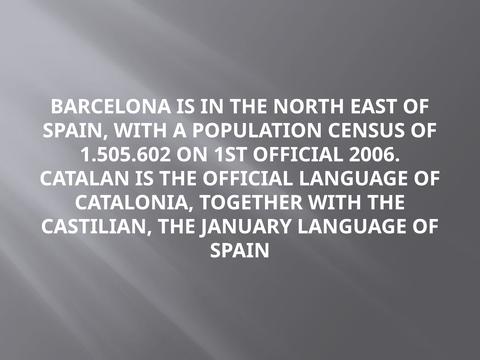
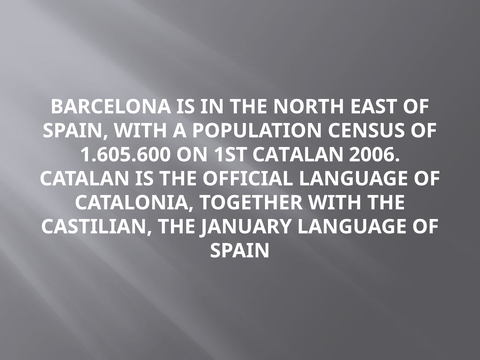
1.505.602: 1.505.602 -> 1.605.600 (125, 155)
1ST OFFICIAL: OFFICIAL -> CATALAN (298, 155)
